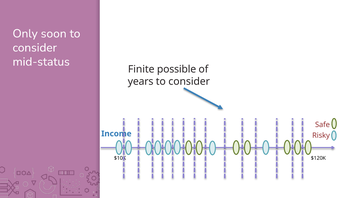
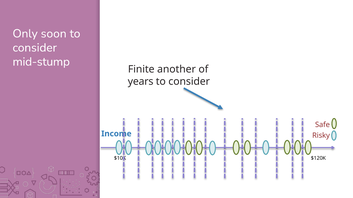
mid-status: mid-status -> mid-stump (41, 62)
possible: possible -> another (176, 69)
